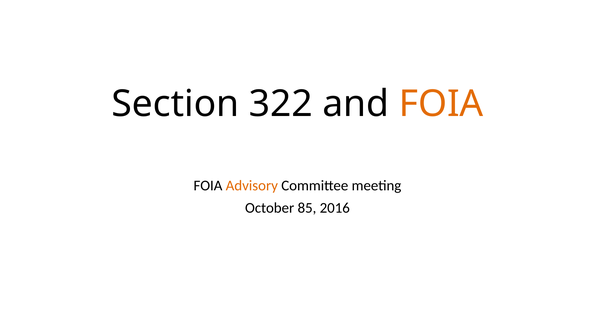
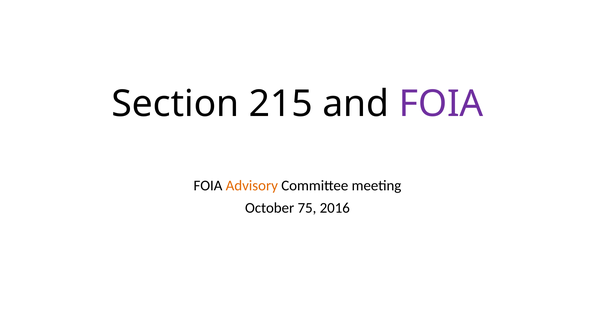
322: 322 -> 215 (281, 104)
FOIA colour: orange -> purple (441, 104)
85: 85 -> 75 (307, 208)
